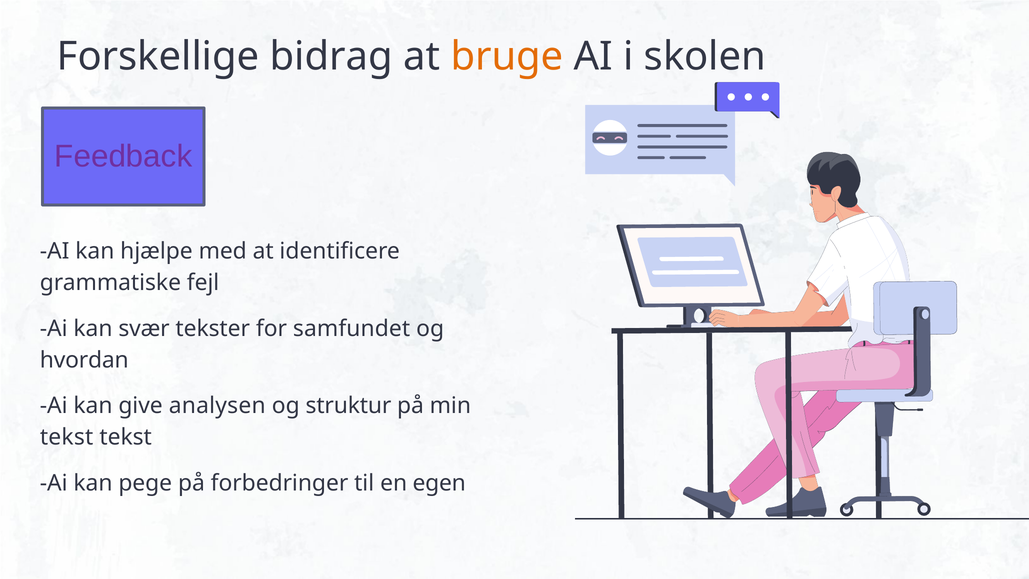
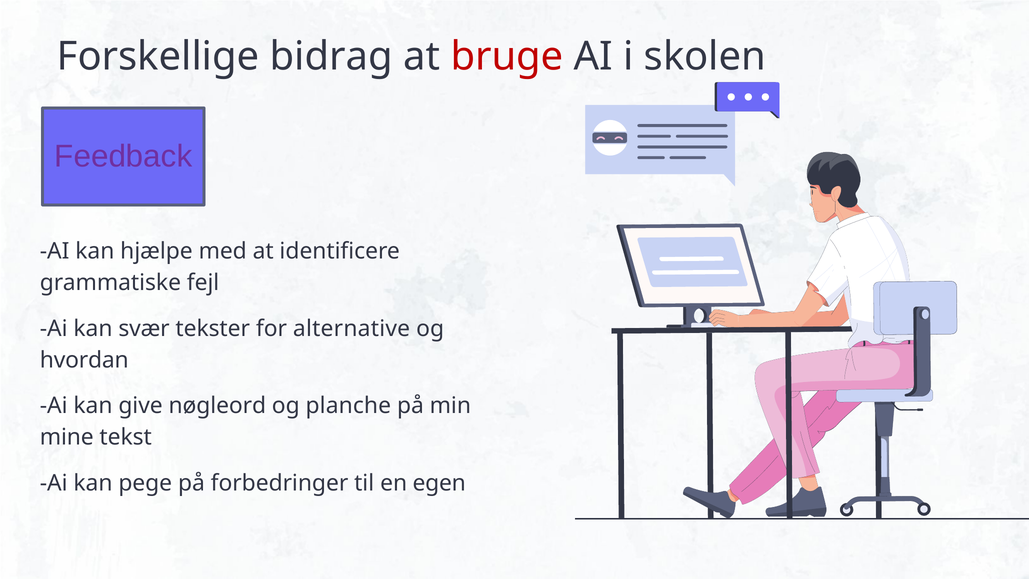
bruge colour: orange -> red (507, 57)
samfundet: samfundet -> alternative (352, 328)
analysen: analysen -> nøgleord (217, 406)
struktur: struktur -> planche (348, 406)
tekst: tekst -> mine (67, 437)
